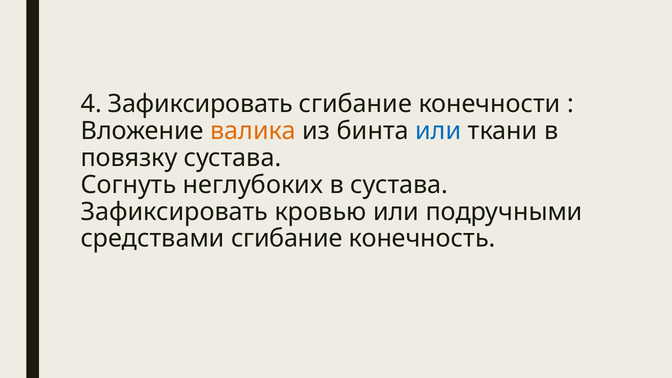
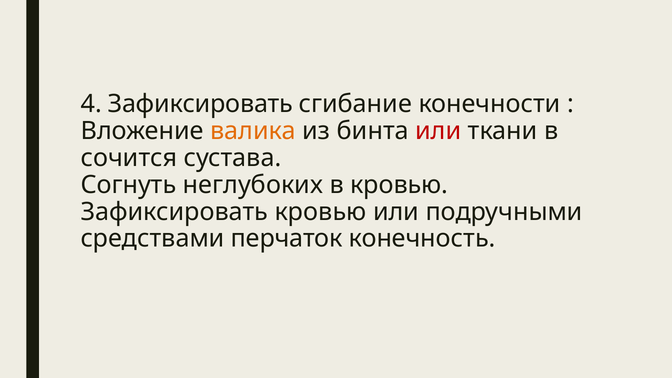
или colour: blue -> red (438, 131)
повязку: повязку -> сочится (129, 158)
в сустава: сустава -> кровью (399, 185)
средствами сгибание: сгибание -> перчаток (287, 239)
